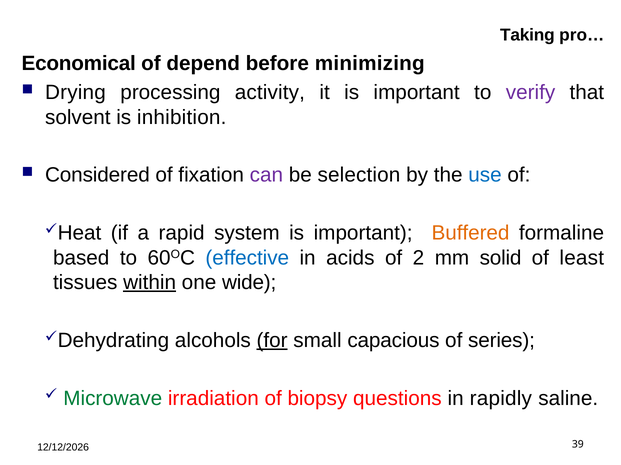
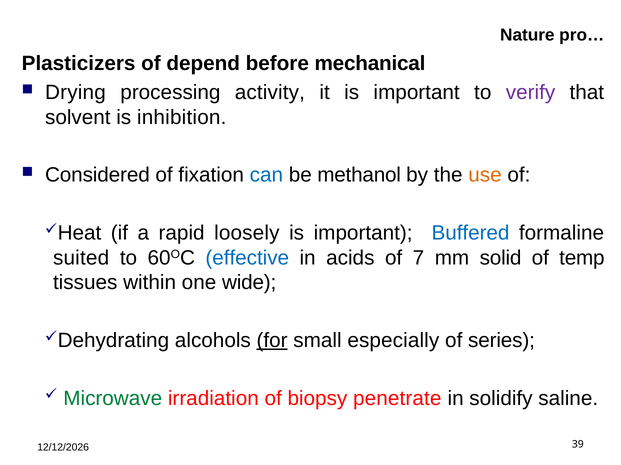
Taking: Taking -> Nature (527, 35)
Economical: Economical -> Plasticizers (79, 64)
minimizing: minimizing -> mechanical (370, 64)
can colour: purple -> blue (266, 175)
selection: selection -> methanol (359, 175)
use colour: blue -> orange (485, 175)
system: system -> loosely (247, 233)
Buffered colour: orange -> blue (471, 233)
based: based -> suited (81, 258)
2: 2 -> 7 (418, 258)
least: least -> temp (582, 258)
within underline: present -> none (150, 283)
capacious: capacious -> especially (393, 341)
questions: questions -> penetrate (397, 399)
rapidly: rapidly -> solidify (501, 399)
